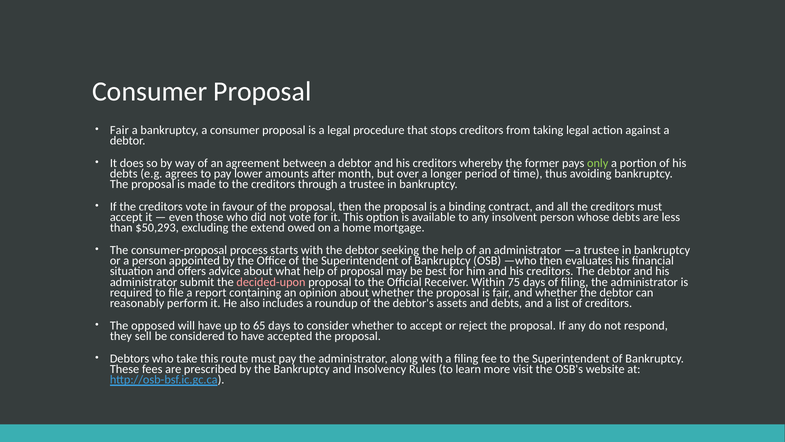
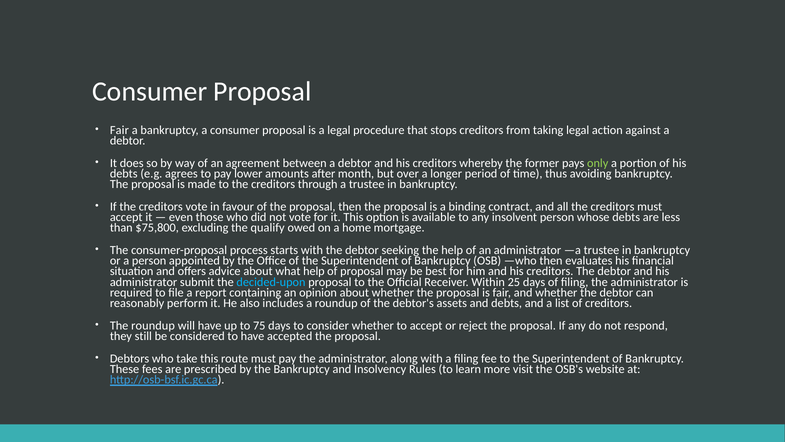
$50,293: $50,293 -> $75,800 (157, 228)
extend: extend -> qualify (268, 228)
decided-upon colour: pink -> light blue (271, 282)
75: 75 -> 25 (514, 282)
The opposed: opposed -> roundup (153, 325)
65: 65 -> 75 (259, 325)
sell: sell -> still (143, 336)
